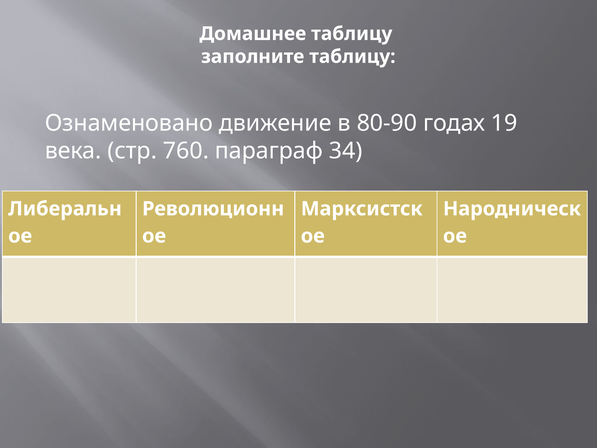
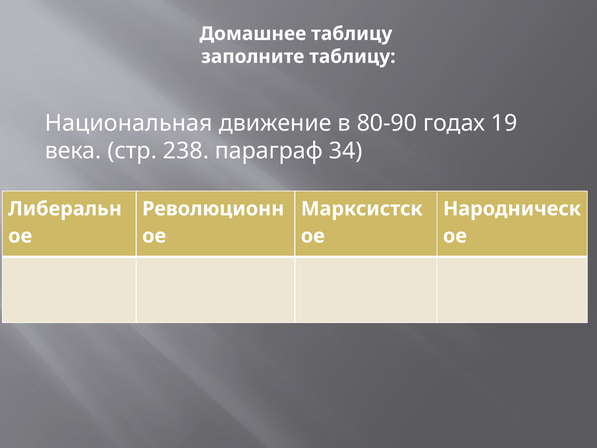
Ознаменовано: Ознаменовано -> Национальная (129, 123)
760: 760 -> 238 (186, 151)
